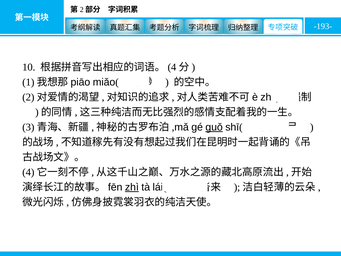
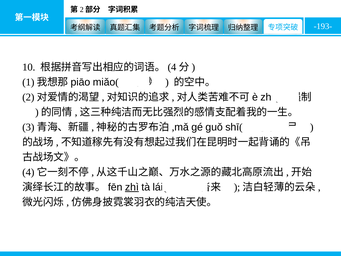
guǒ underline: present -> none (214, 127)
